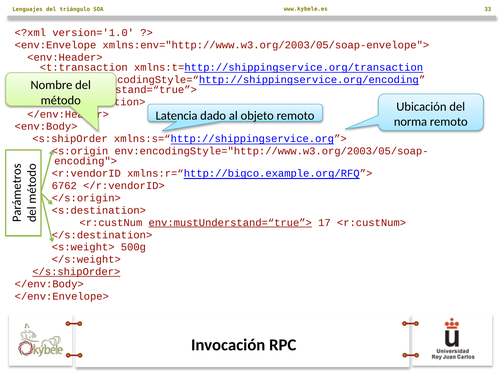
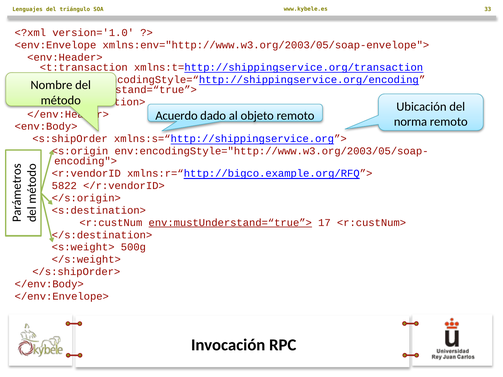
Latencia: Latencia -> Acuerdo (177, 116)
6762: 6762 -> 5822 (64, 186)
</s:shipOrder> underline: present -> none (76, 272)
